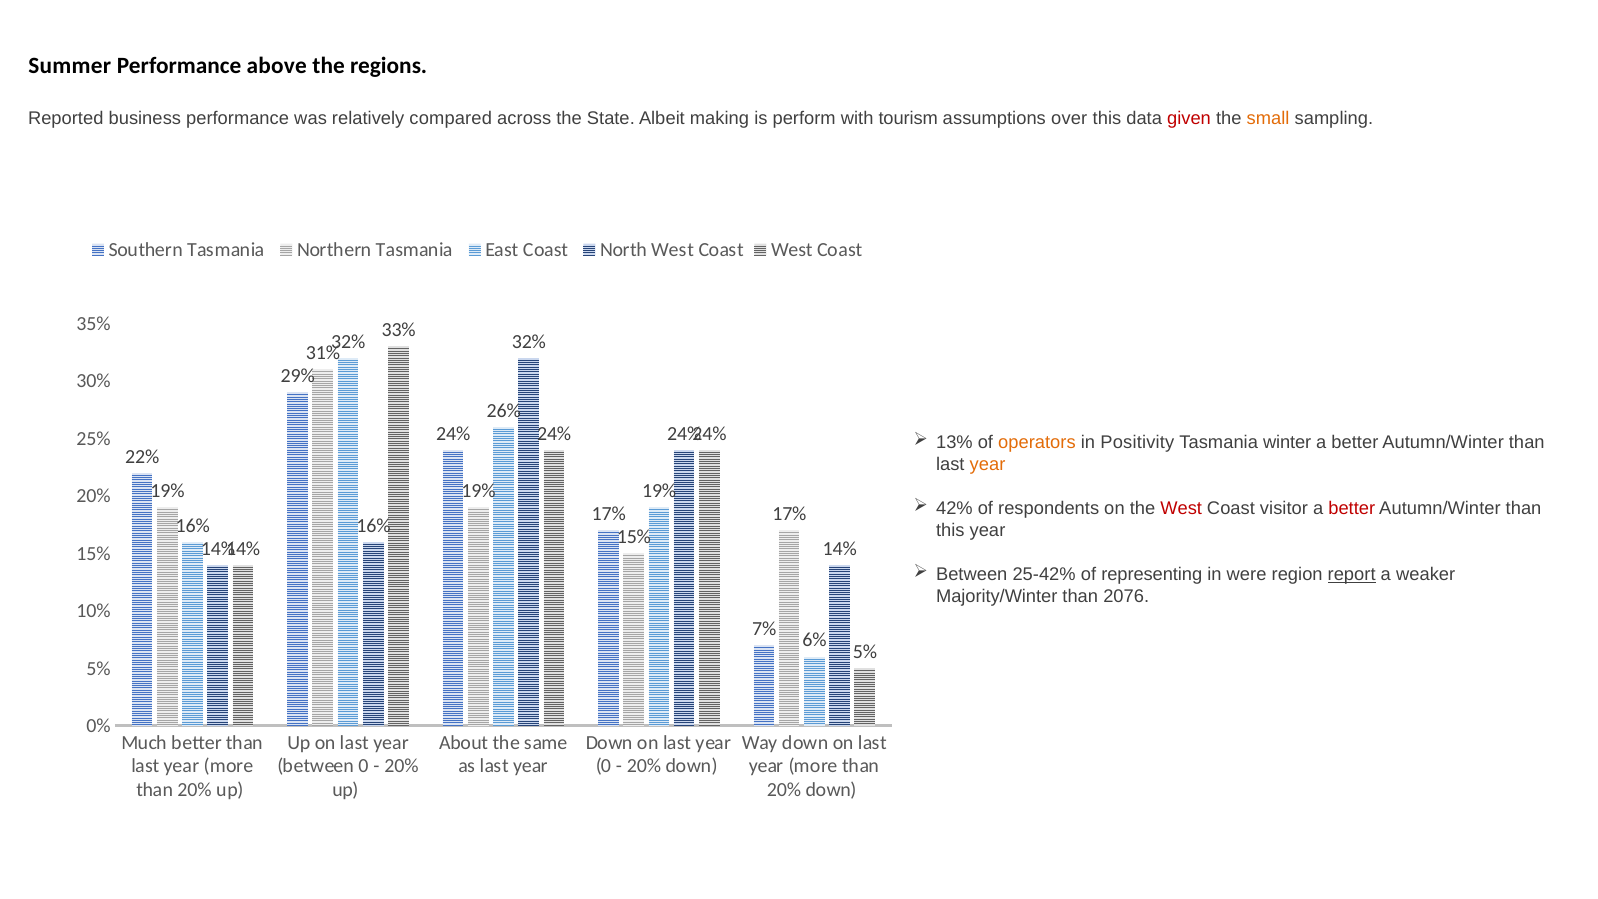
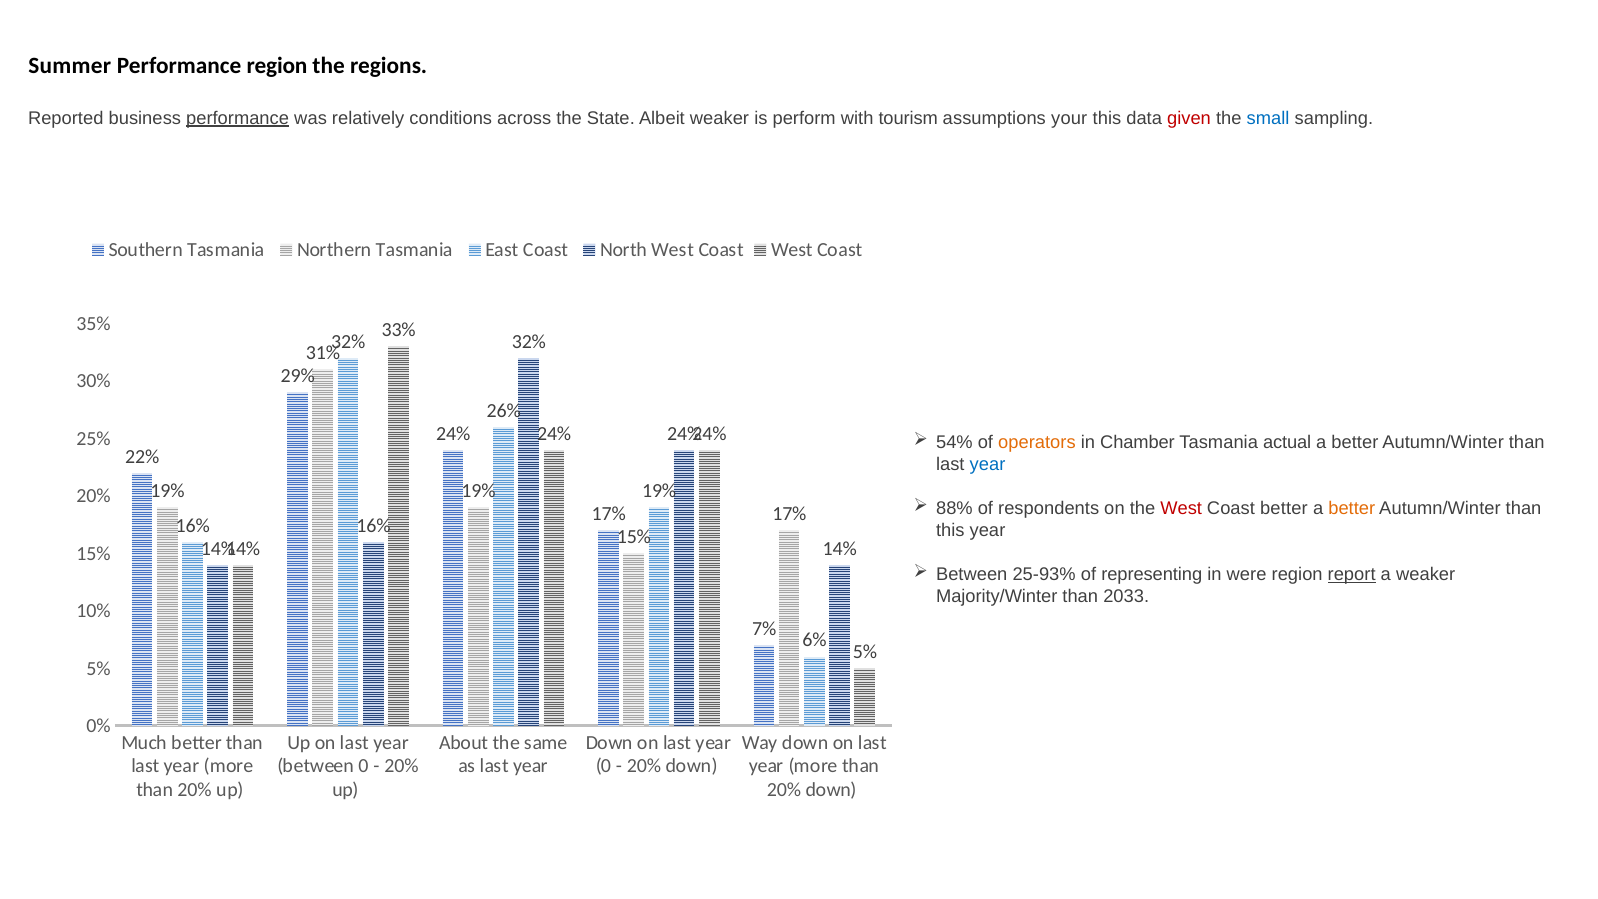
Performance above: above -> region (277, 66)
performance underline: none -> present (238, 118)
compared: compared -> conditions (451, 118)
Albeit making: making -> weaker (719, 118)
over: over -> your (1069, 118)
small colour: orange -> blue (1268, 118)
13%: 13% -> 54% (954, 443)
Positivity: Positivity -> Chamber (1138, 443)
winter: winter -> actual (1287, 443)
year colour: orange -> blue (987, 465)
42%: 42% -> 88% (954, 509)
Coast visitor: visitor -> better (1284, 509)
better colour: red -> orange (1352, 509)
25-42%: 25-42% -> 25-93% (1044, 575)
2076: 2076 -> 2033 (1126, 597)
